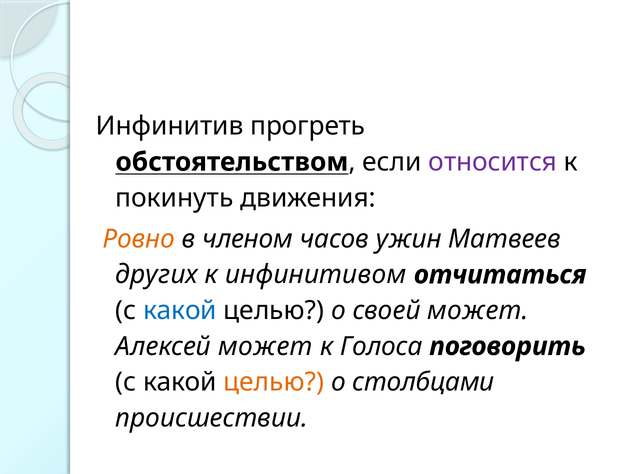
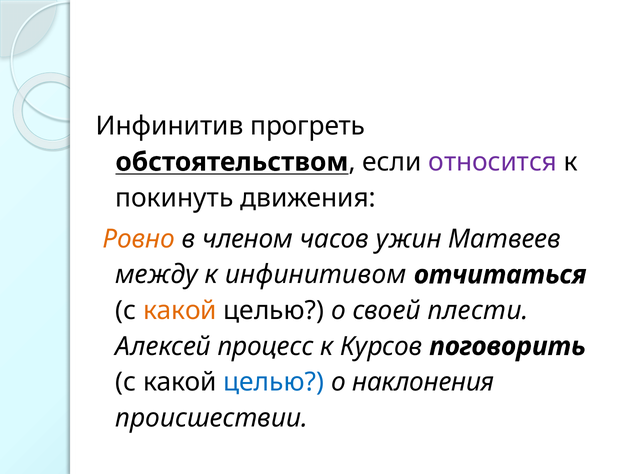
других: других -> между (157, 275)
какой colour: blue -> orange (180, 311)
своей может: может -> плести (478, 311)
Алексей может: может -> процесс (266, 346)
Голоса: Голоса -> Курсов (381, 346)
целью colour: orange -> blue (274, 382)
столбцами: столбцами -> наклонения (423, 382)
